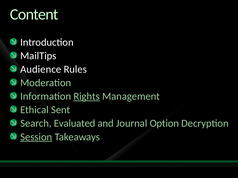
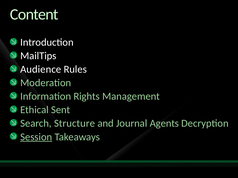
Rights underline: present -> none (87, 97)
Evaluated: Evaluated -> Structure (75, 124)
Option: Option -> Agents (164, 124)
